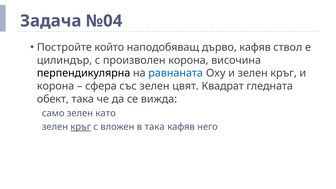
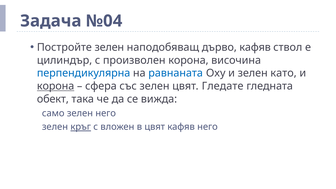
Постройте който: който -> зелен (109, 47)
перпендикулярна colour: black -> blue (84, 73)
и зелен кръг: кръг -> като (284, 73)
корона underline: none -> present (56, 86)
Квадрат: Квадрат -> Гледате (223, 86)
зелен като: като -> него (106, 113)
в така: така -> цвят (155, 127)
